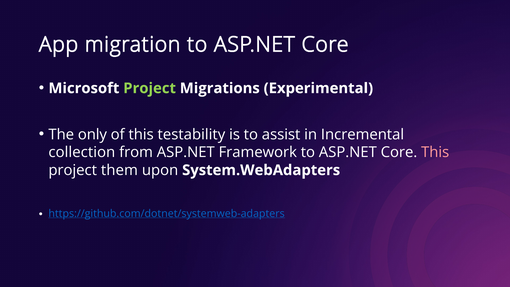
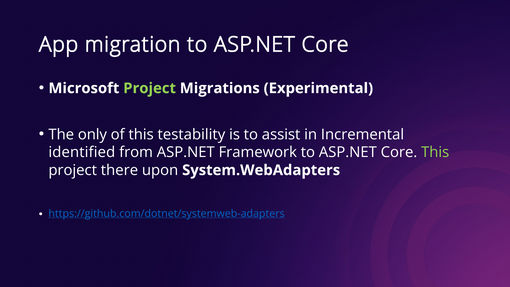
collection: collection -> identified (82, 152)
This colour: pink -> light green (435, 152)
them: them -> there (119, 170)
